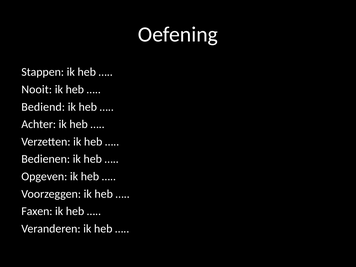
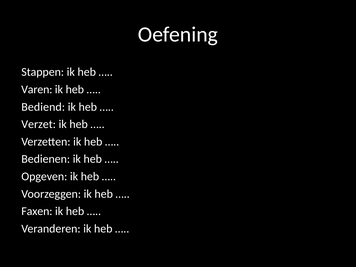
Nooit: Nooit -> Varen (37, 89)
Achter: Achter -> Verzet (39, 124)
